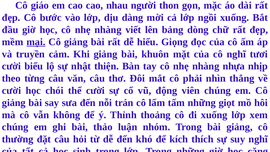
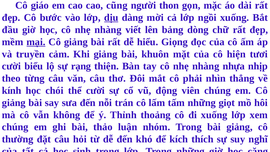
cao nhau: nhau -> cũng (117, 5)
dịu underline: none -> present (111, 18)
cô nghĩ: nghĩ -> hiện (236, 54)
nhật: nhật -> rạng (81, 66)
cười: cười -> kính (12, 90)
